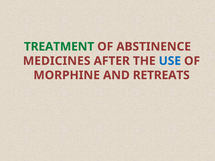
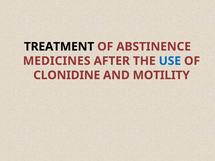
TREATMENT colour: green -> black (59, 47)
MORPHINE: MORPHINE -> CLONIDINE (67, 75)
RETREATS: RETREATS -> MOTILITY (161, 75)
